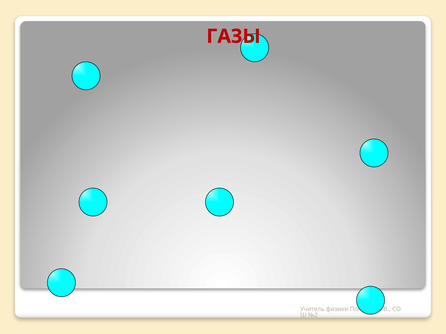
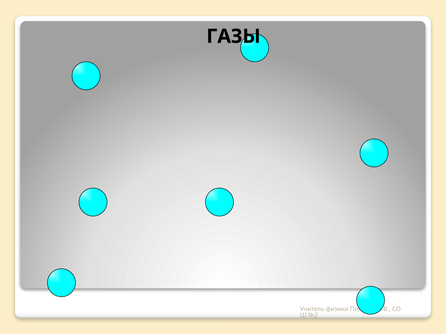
ГАЗЫ colour: red -> black (234, 36)
